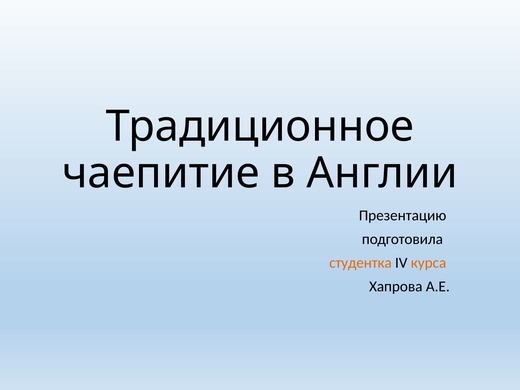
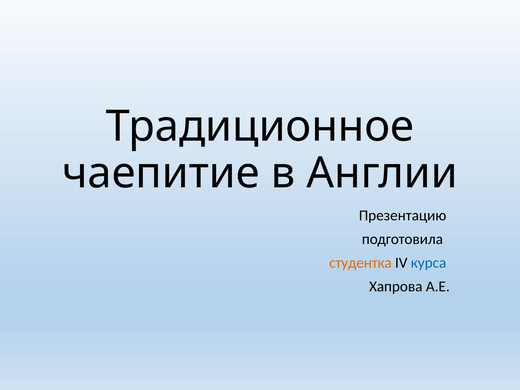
курса colour: orange -> blue (429, 263)
